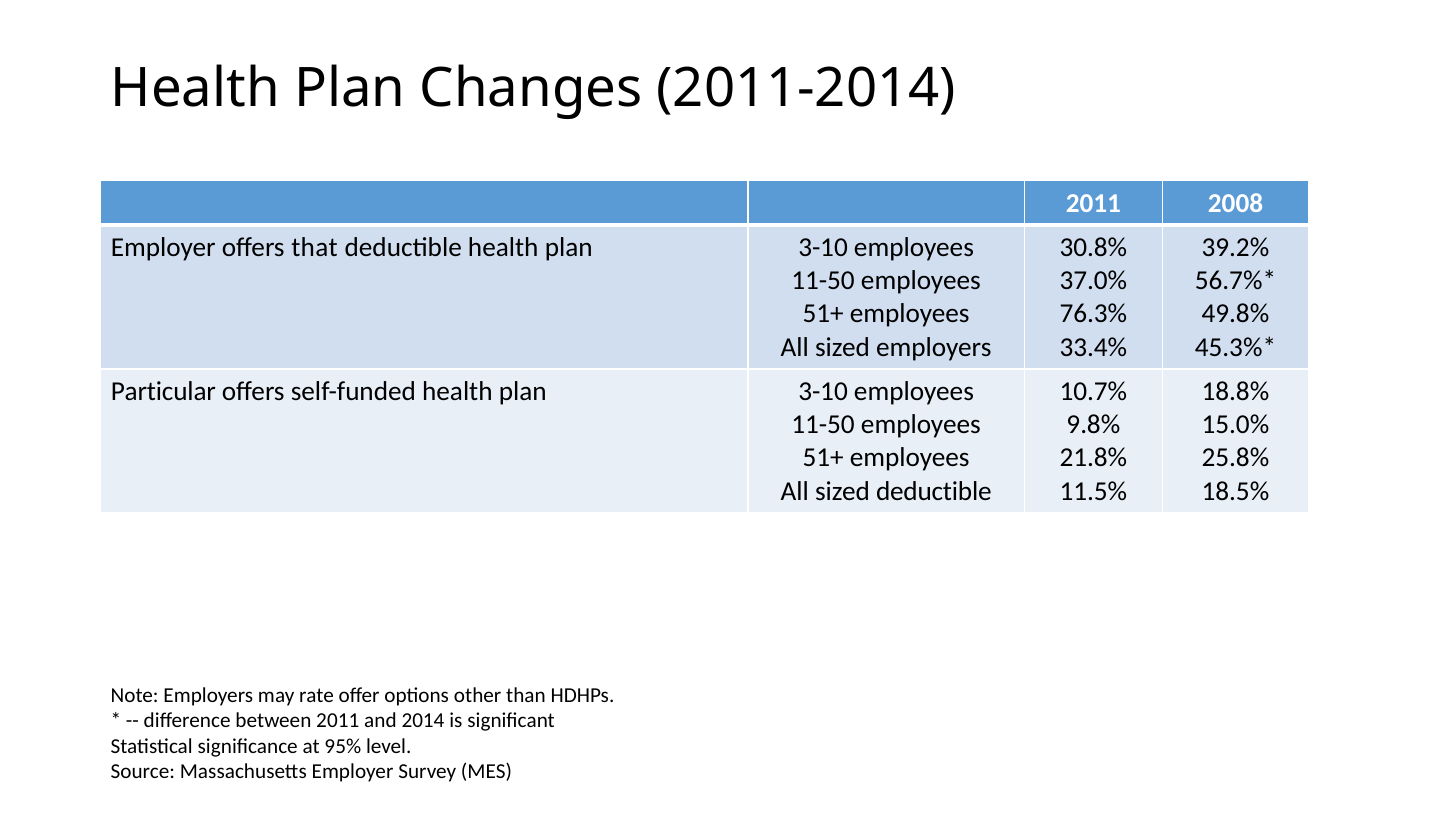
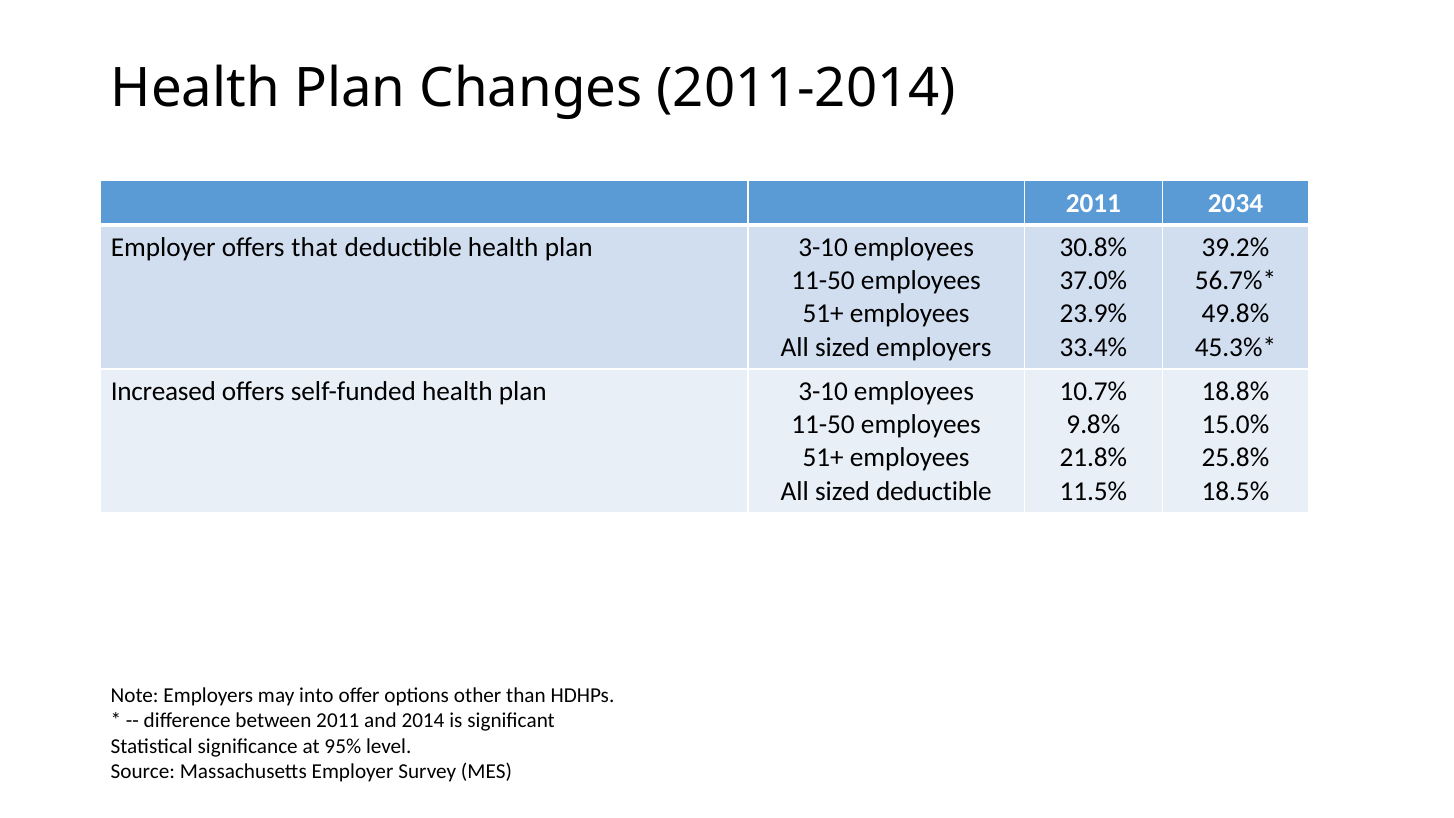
2008: 2008 -> 2034 (1236, 203)
76.3%: 76.3% -> 23.9% (1093, 314)
Particular: Particular -> Increased (163, 391)
rate: rate -> into (316, 695)
